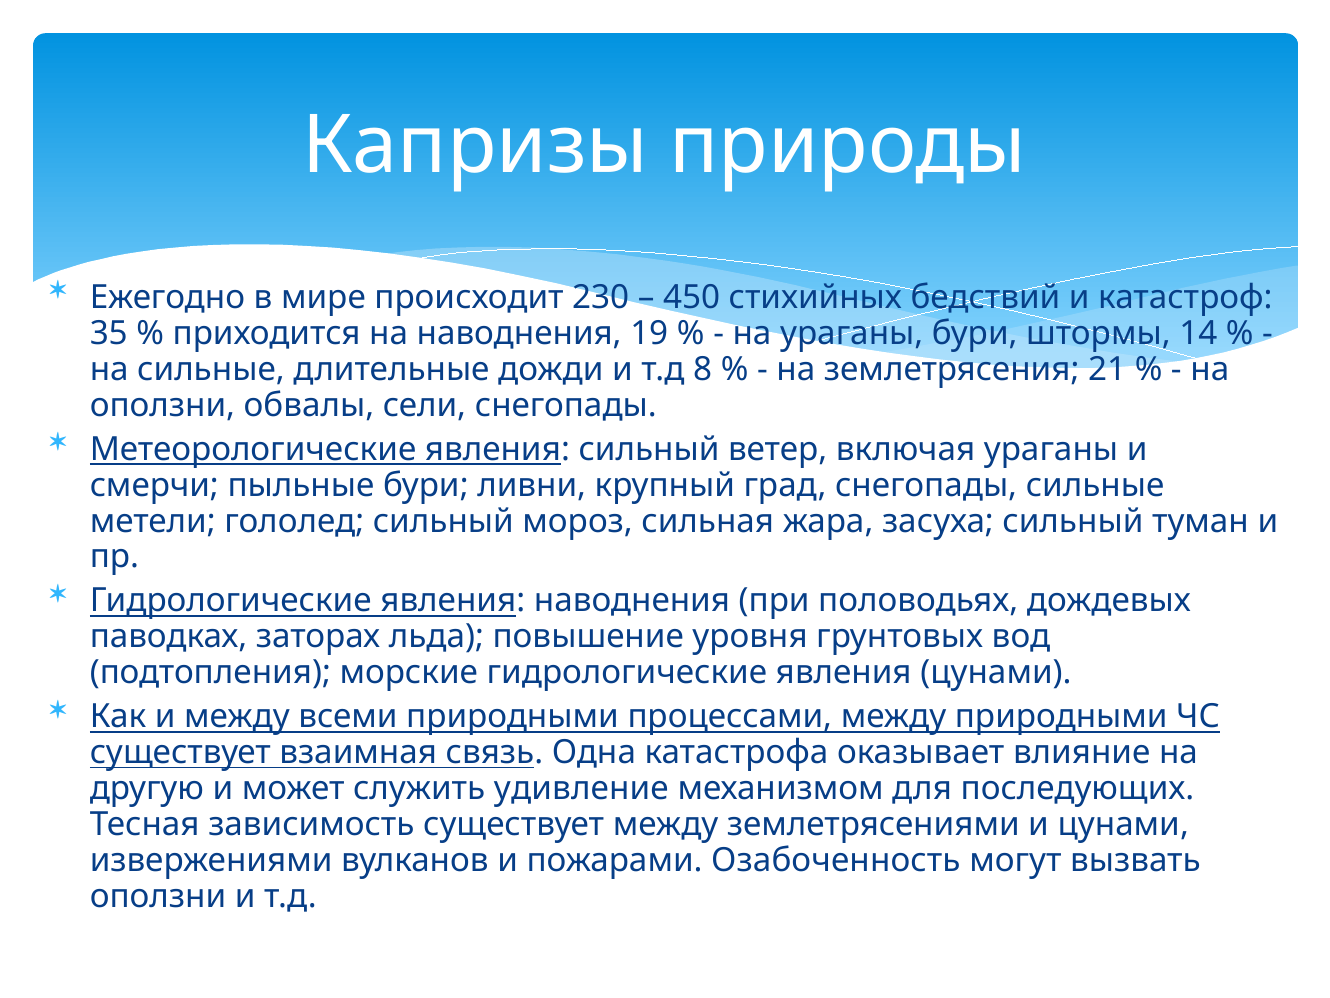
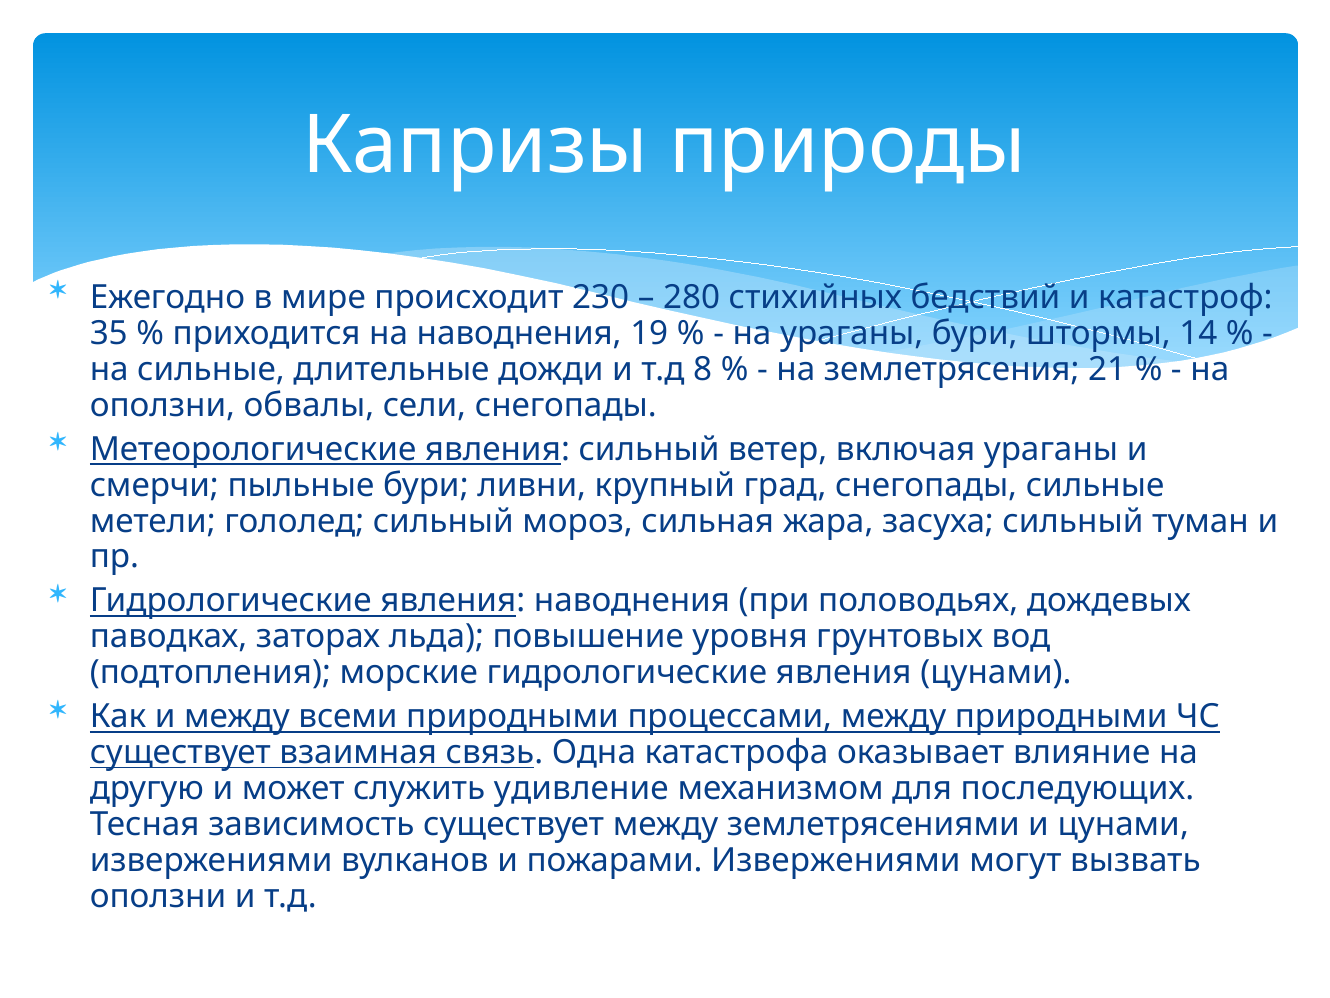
450: 450 -> 280 (692, 297)
пожарами Озабоченность: Озабоченность -> Извержениями (836, 860)
